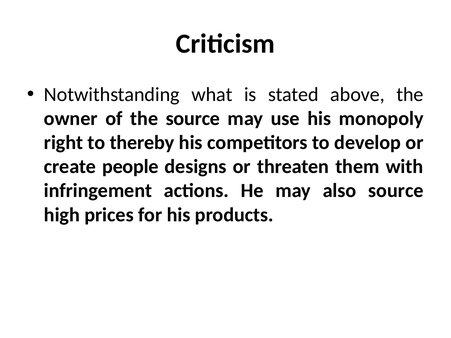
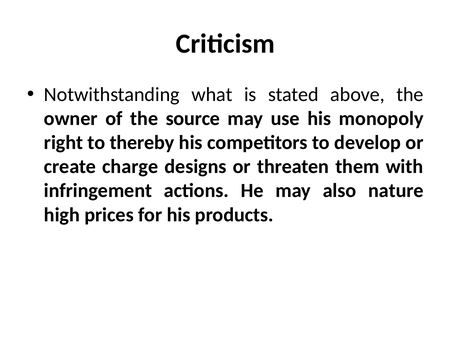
people: people -> charge (130, 167)
also source: source -> nature (396, 191)
